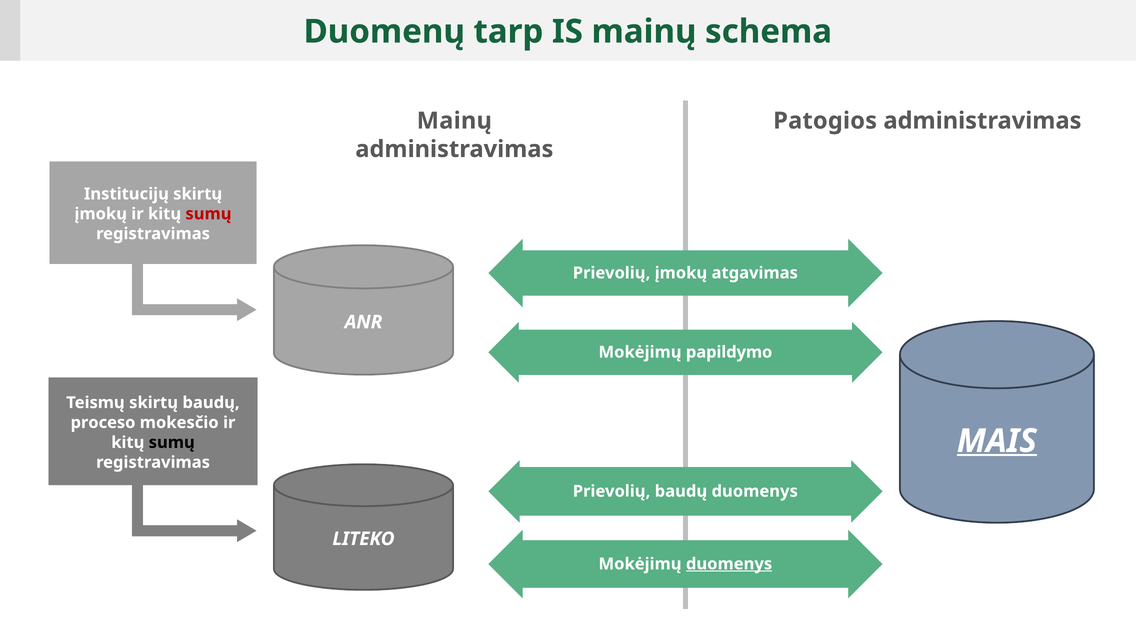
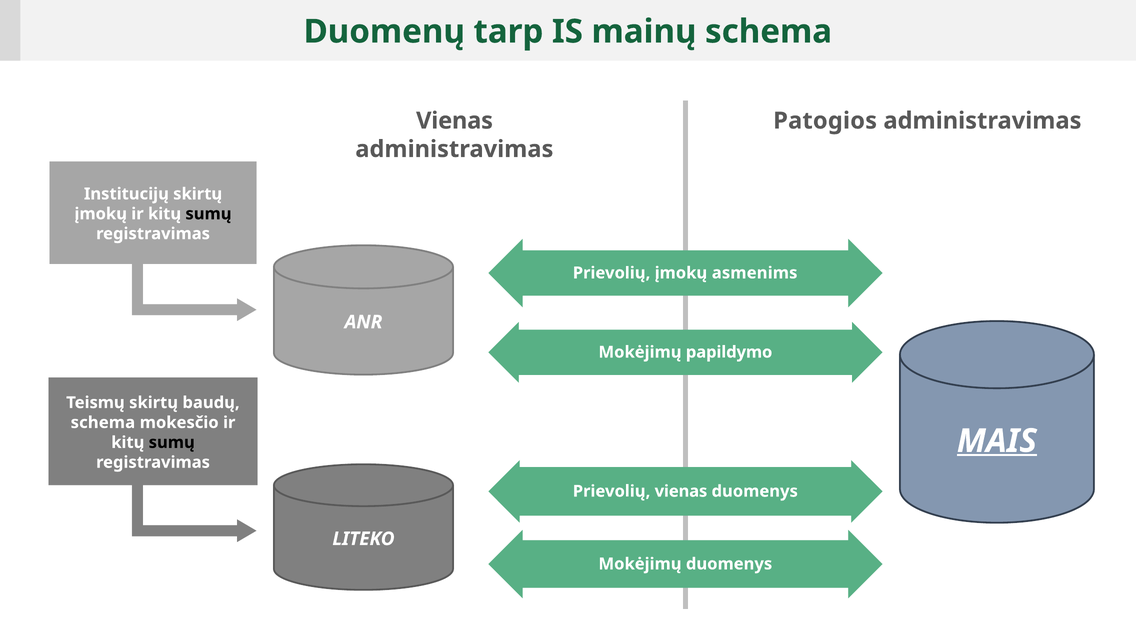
Mainų: Mainų -> Vienas (455, 121)
sumų colour: red -> black (208, 214)
atgavimas: atgavimas -> asmenims (755, 273)
proceso: proceso -> schema (103, 423)
Prievolių baudų: baudų -> vienas (681, 491)
duomenys underline: present -> none (729, 564)
